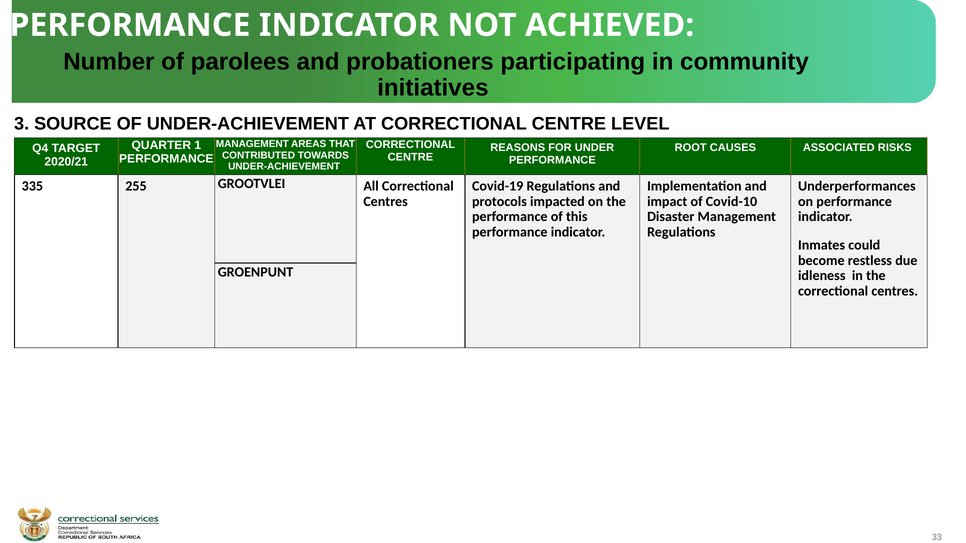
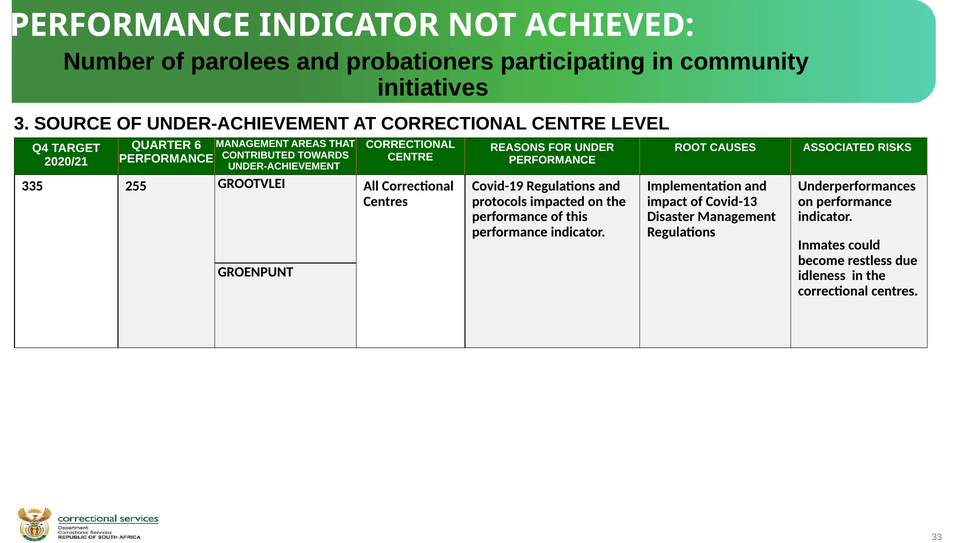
1: 1 -> 6 (198, 145)
Covid-10: Covid-10 -> Covid-13 (731, 202)
